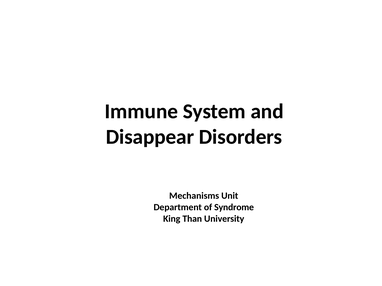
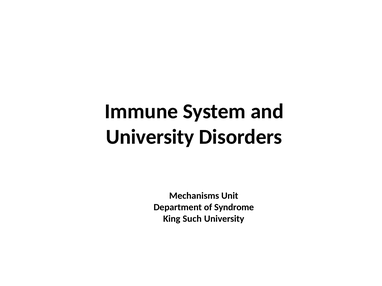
Disappear: Disappear -> University (150, 137)
Than: Than -> Such (192, 219)
